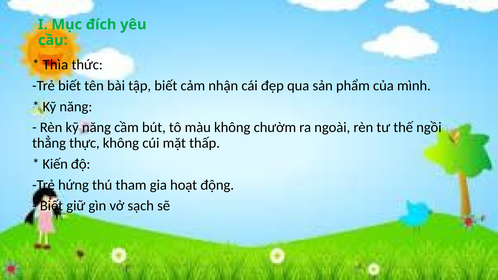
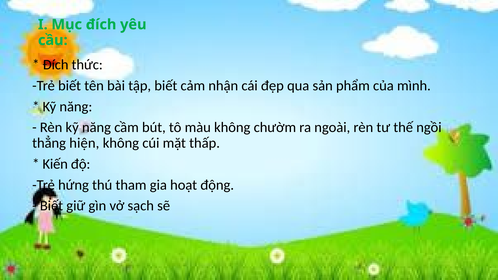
Thìa: Thìa -> Đích (56, 65)
thực: thực -> hiện (84, 143)
